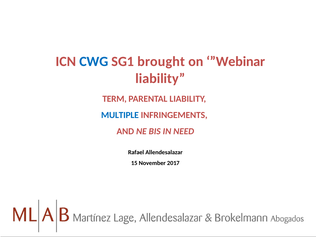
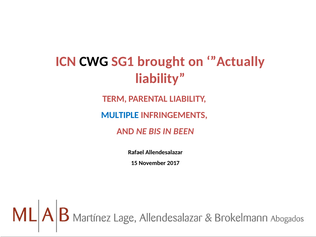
CWG colour: blue -> black (94, 62)
”Webinar: ”Webinar -> ”Actually (236, 62)
NEED: NEED -> BEEN (184, 131)
